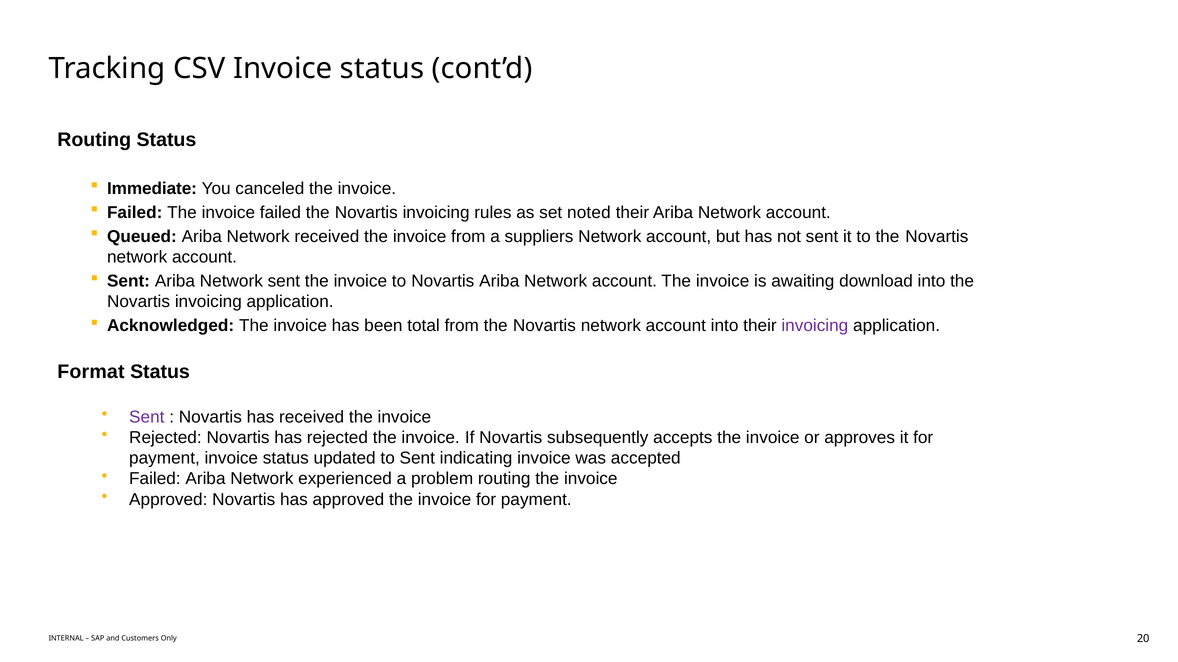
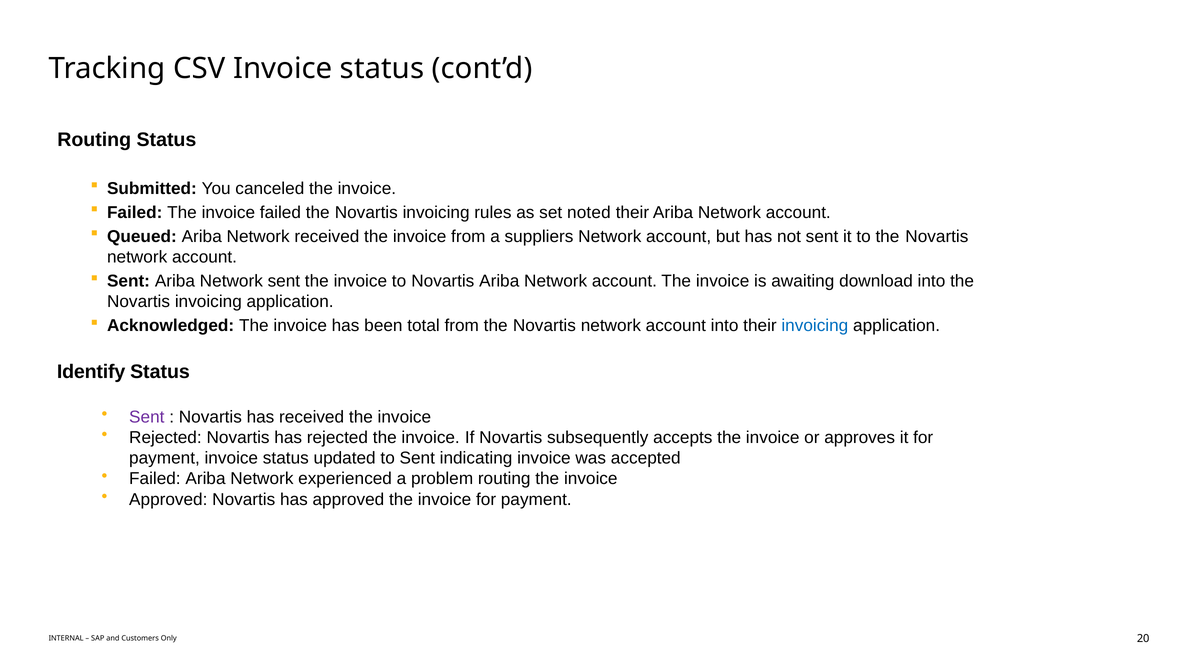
Immediate: Immediate -> Submitted (152, 189)
invoicing colour: purple -> blue (815, 326)
Format: Format -> Identify (91, 372)
